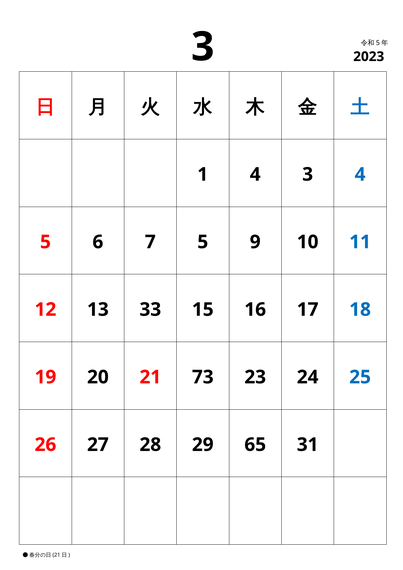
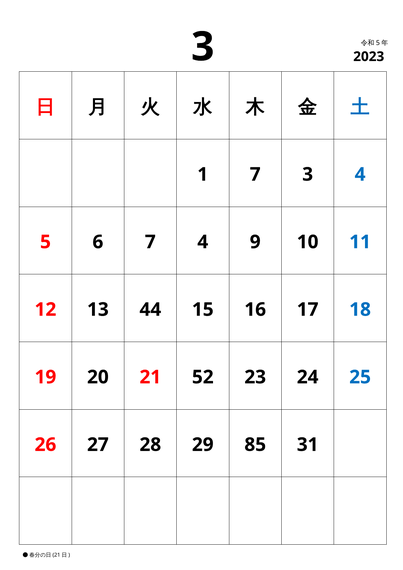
1 4: 4 -> 7 (255, 174)
7 5: 5 -> 4 (203, 242)
33: 33 -> 44 (150, 310)
73: 73 -> 52 (203, 377)
65: 65 -> 85 (255, 445)
